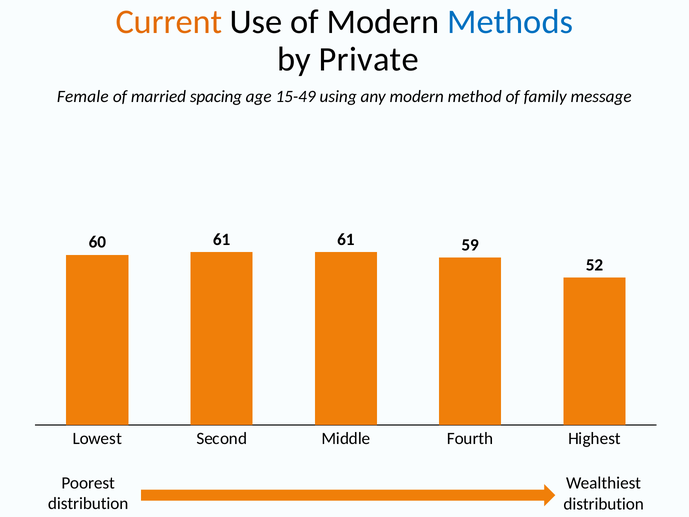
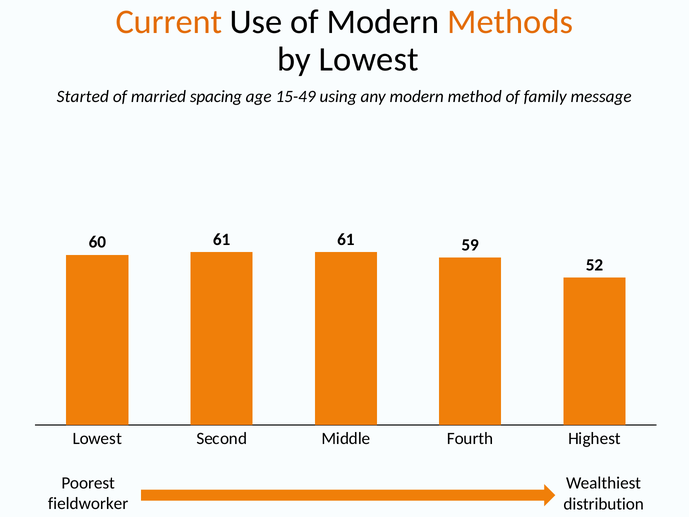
Methods colour: blue -> orange (510, 22)
by Private: Private -> Lowest (369, 59)
Female: Female -> Started (83, 96)
distribution: distribution -> fieldworker (88, 503)
